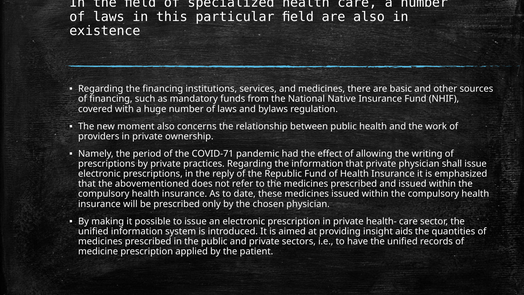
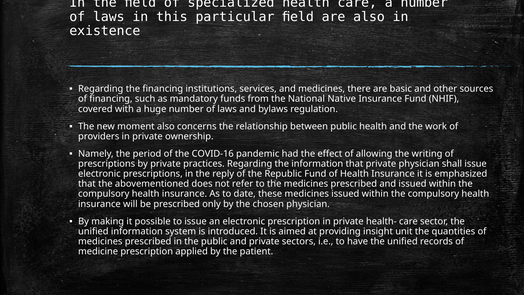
COVID-71: COVID-71 -> COVID-16 (213, 154)
aids: aids -> unit (404, 231)
